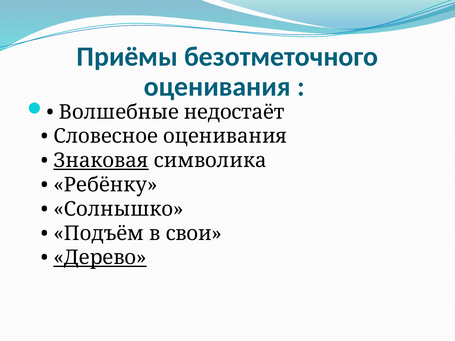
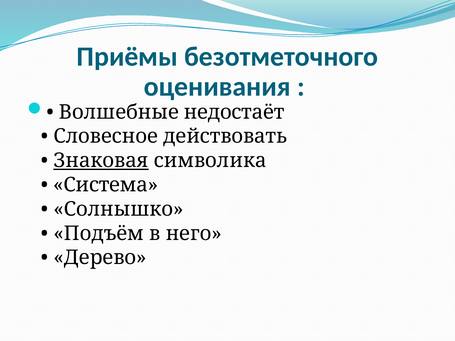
Словесное оценивания: оценивания -> действовать (225, 136)
Ребёнку: Ребёнку -> Система (106, 185)
свои: свои -> него (194, 234)
Дерево underline: present -> none (100, 258)
